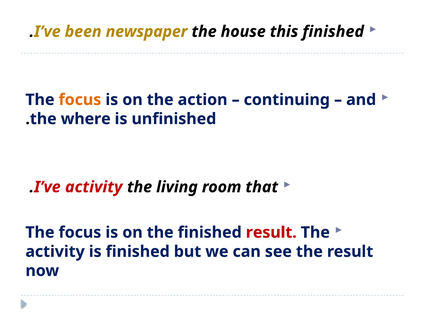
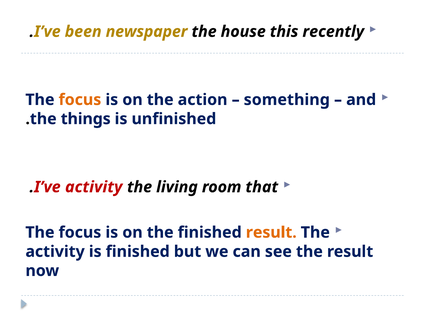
this finished: finished -> recently (333, 32)
continuing: continuing -> something (287, 100)
where: where -> things (86, 119)
result colour: red -> orange (271, 232)
